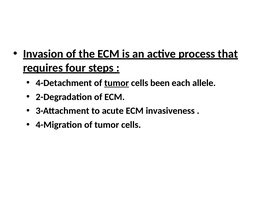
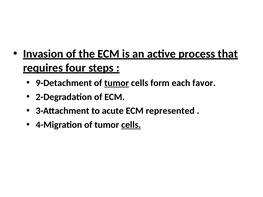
4-Detachment: 4-Detachment -> 9-Detachment (64, 83)
been: been -> form (160, 83)
allele: allele -> favor (204, 83)
invasiveness: invasiveness -> represented (170, 111)
cells underline: none -> present (131, 125)
